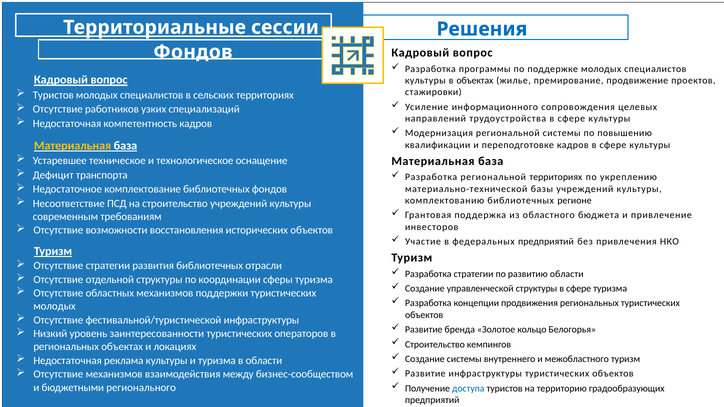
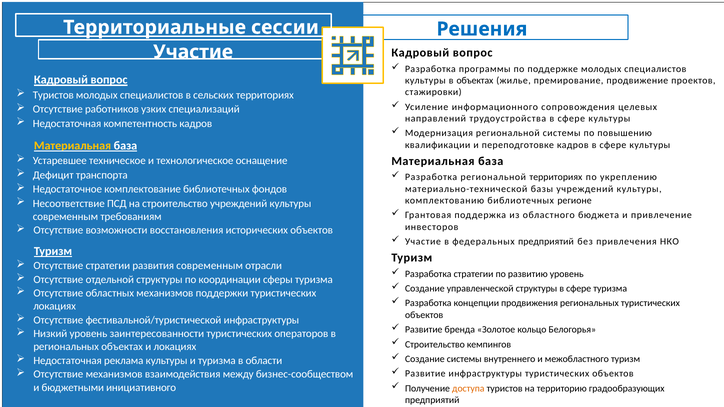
Фондов: Фондов -> Участие (193, 52)
развития библиотечных: библиотечных -> современным (210, 266)
развитию области: области -> уровень (567, 274)
молодых: молодых -> локациях (55, 307)
регионального: регионального -> инициативного (141, 388)
доступа colour: blue -> orange (468, 389)
